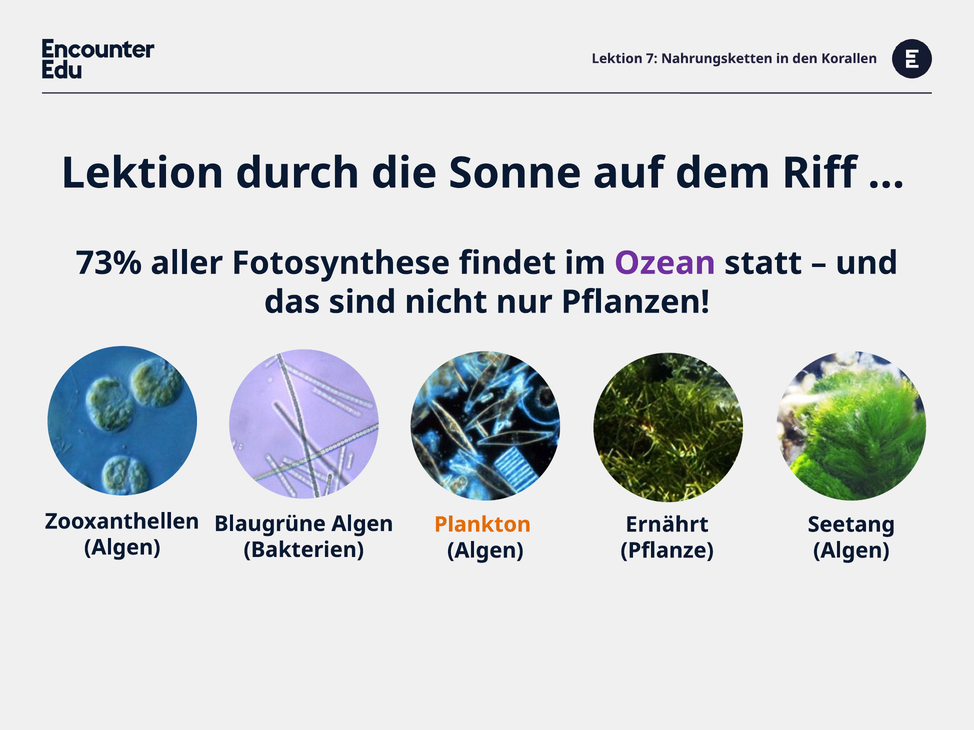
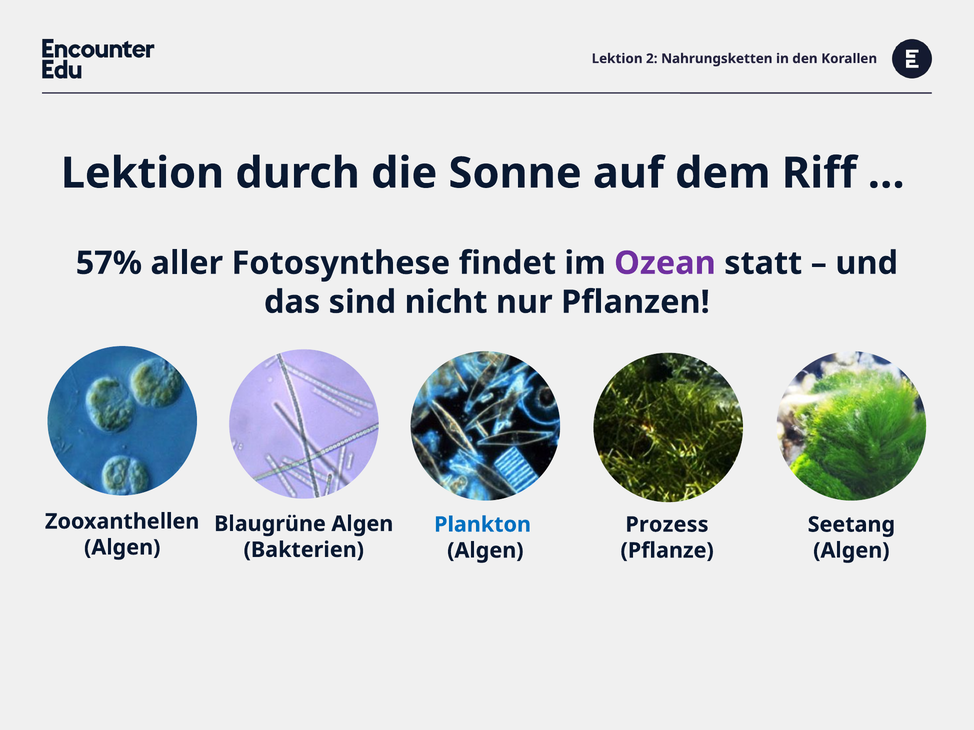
7: 7 -> 2 (652, 59)
73%: 73% -> 57% (109, 263)
Plankton colour: orange -> blue (483, 525)
Ernährt: Ernährt -> Prozess (667, 525)
